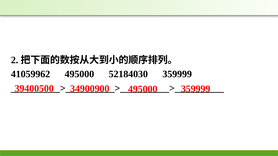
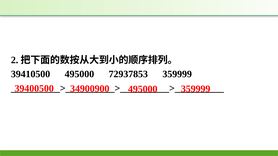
41059962: 41059962 -> 39410500 (31, 74)
52184030: 52184030 -> 72937853 (128, 74)
